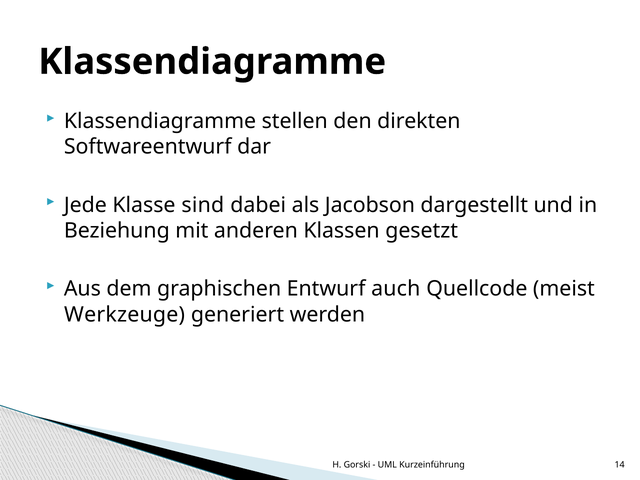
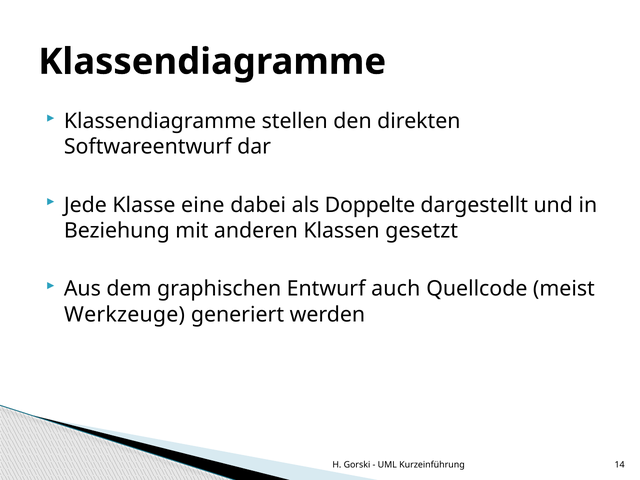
sind: sind -> eine (203, 205)
Jacobson: Jacobson -> Doppelte (370, 205)
